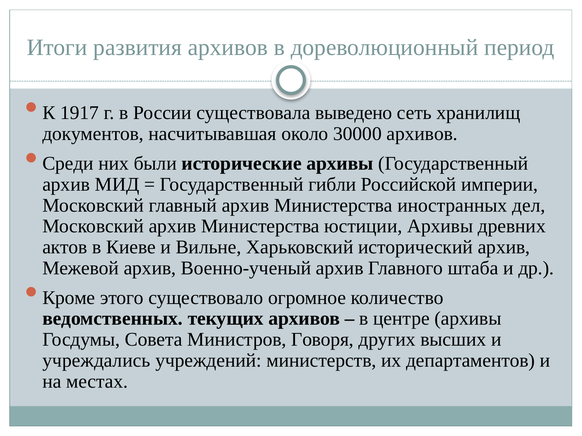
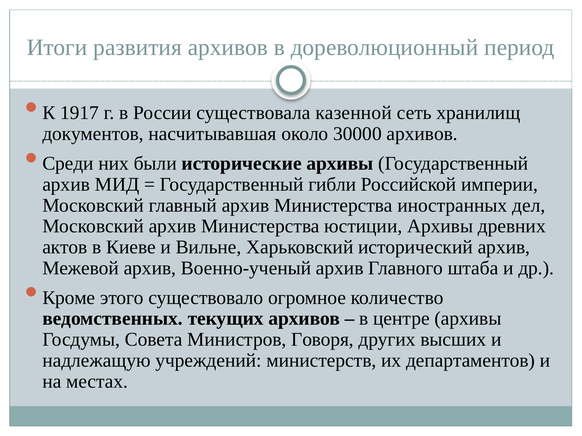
выведено: выведено -> казенной (354, 113)
учреждались: учреждались -> надлежащую (96, 361)
